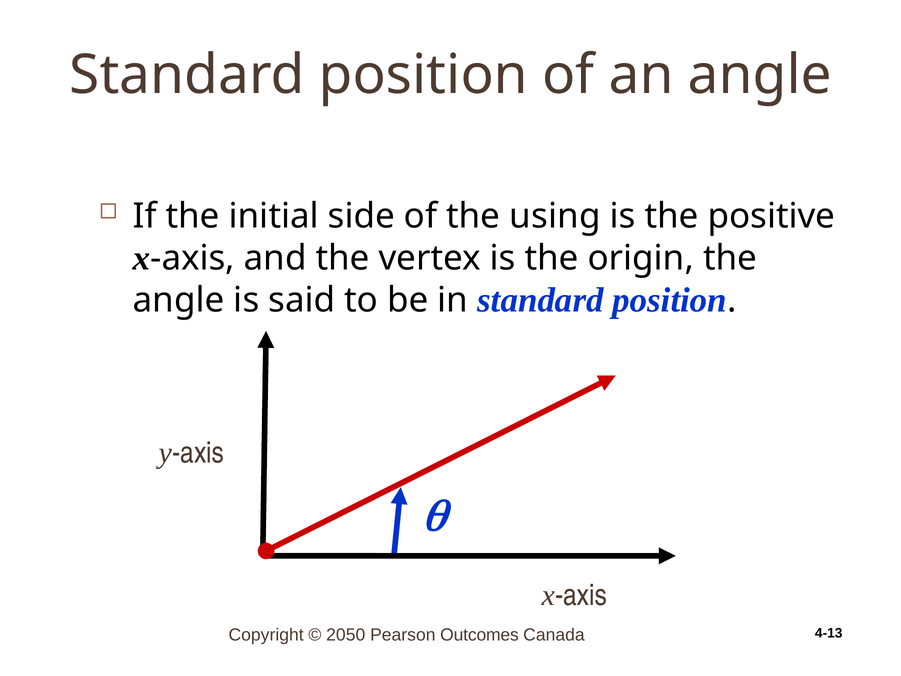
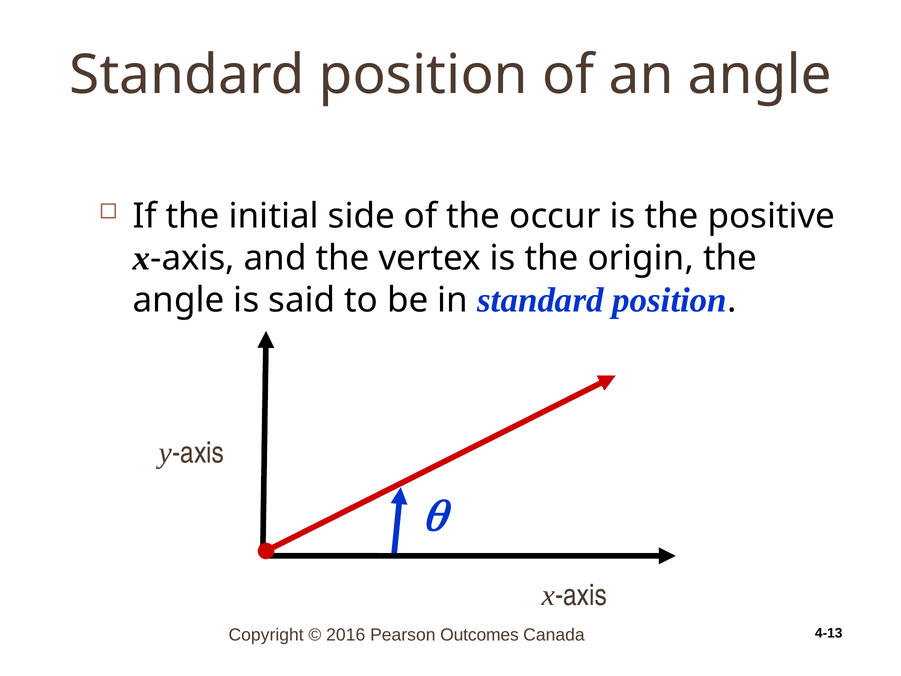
using: using -> occur (555, 216)
2050: 2050 -> 2016 (346, 635)
